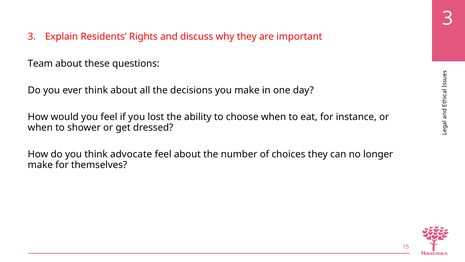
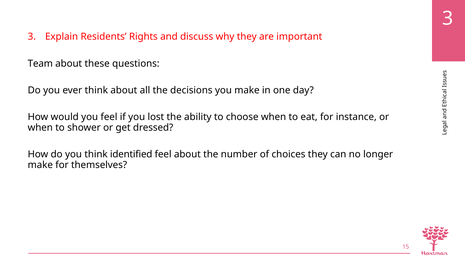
advocate: advocate -> identified (131, 154)
